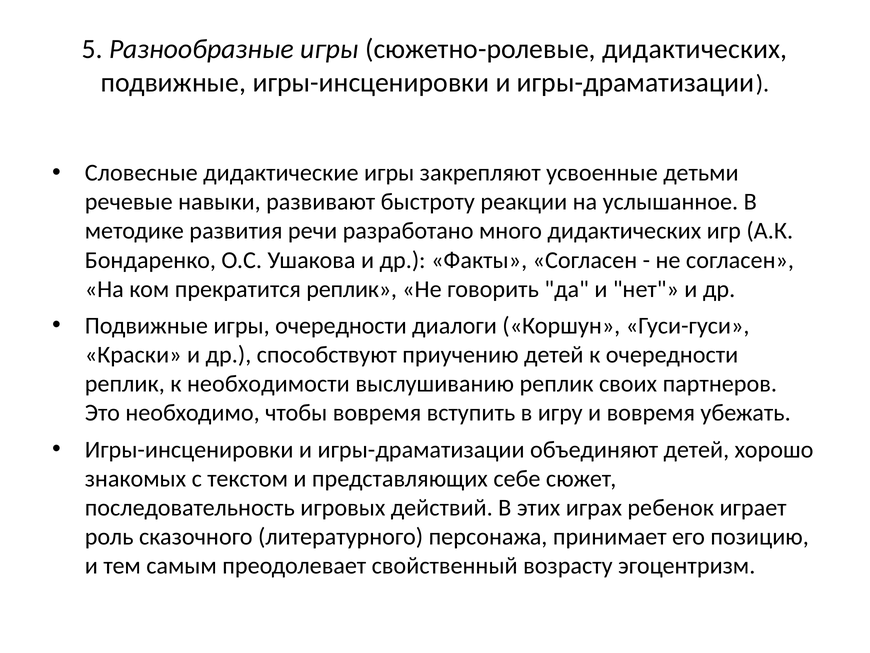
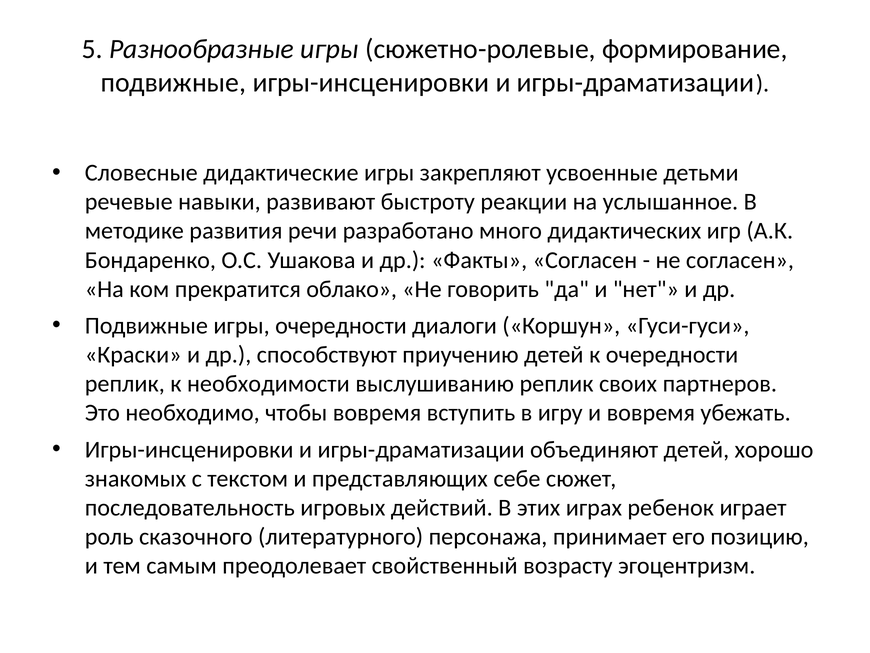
сюжетно-ролевые дидактических: дидактических -> формирование (695, 49)
прекратится реплик: реплик -> облако (352, 289)
